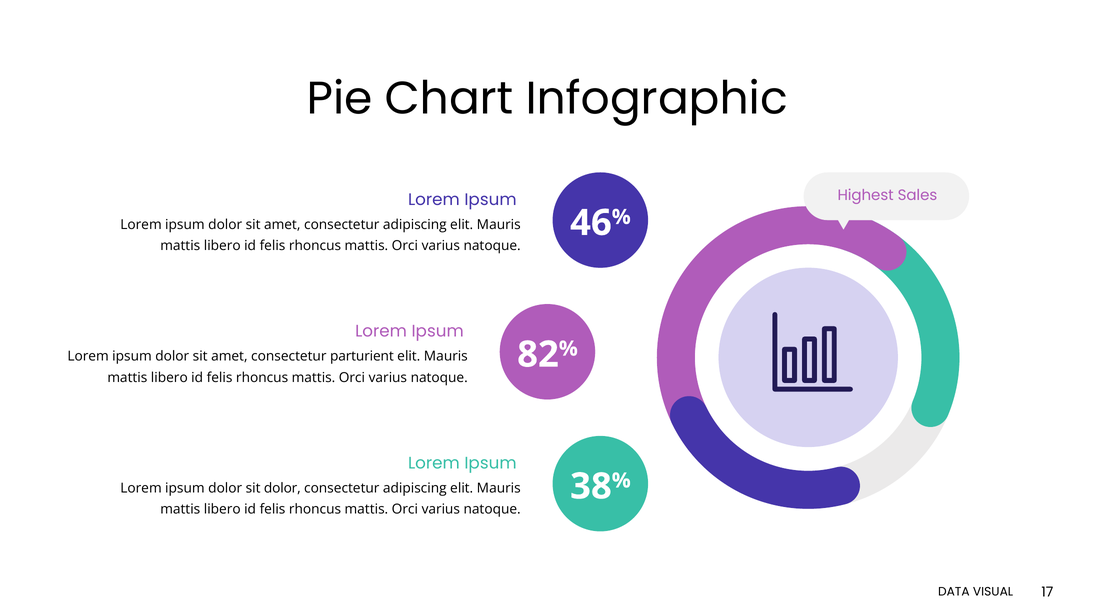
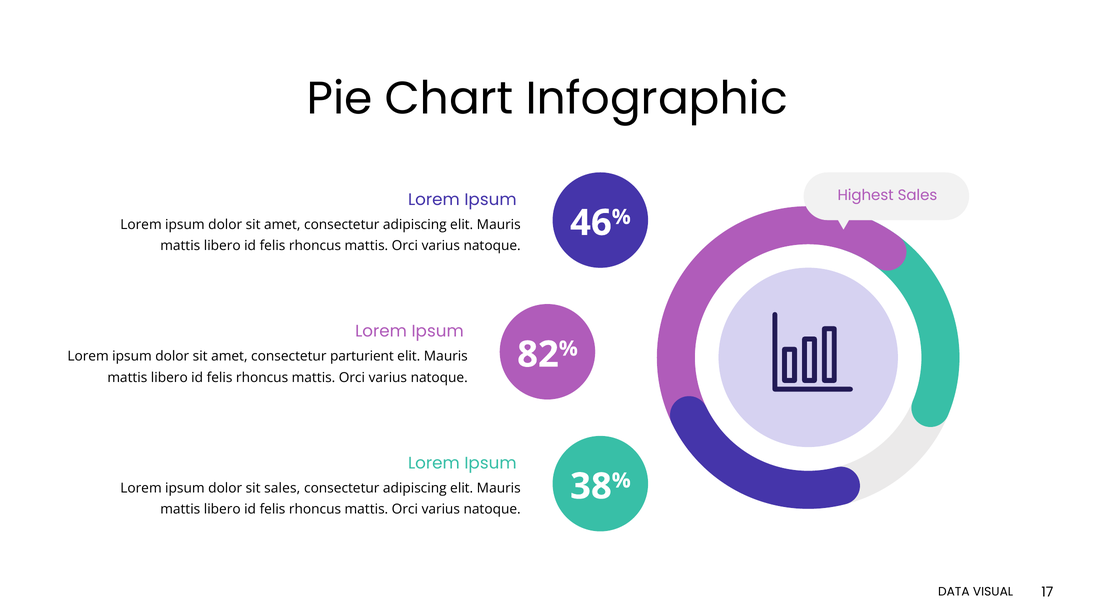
sit dolor: dolor -> sales (282, 488)
